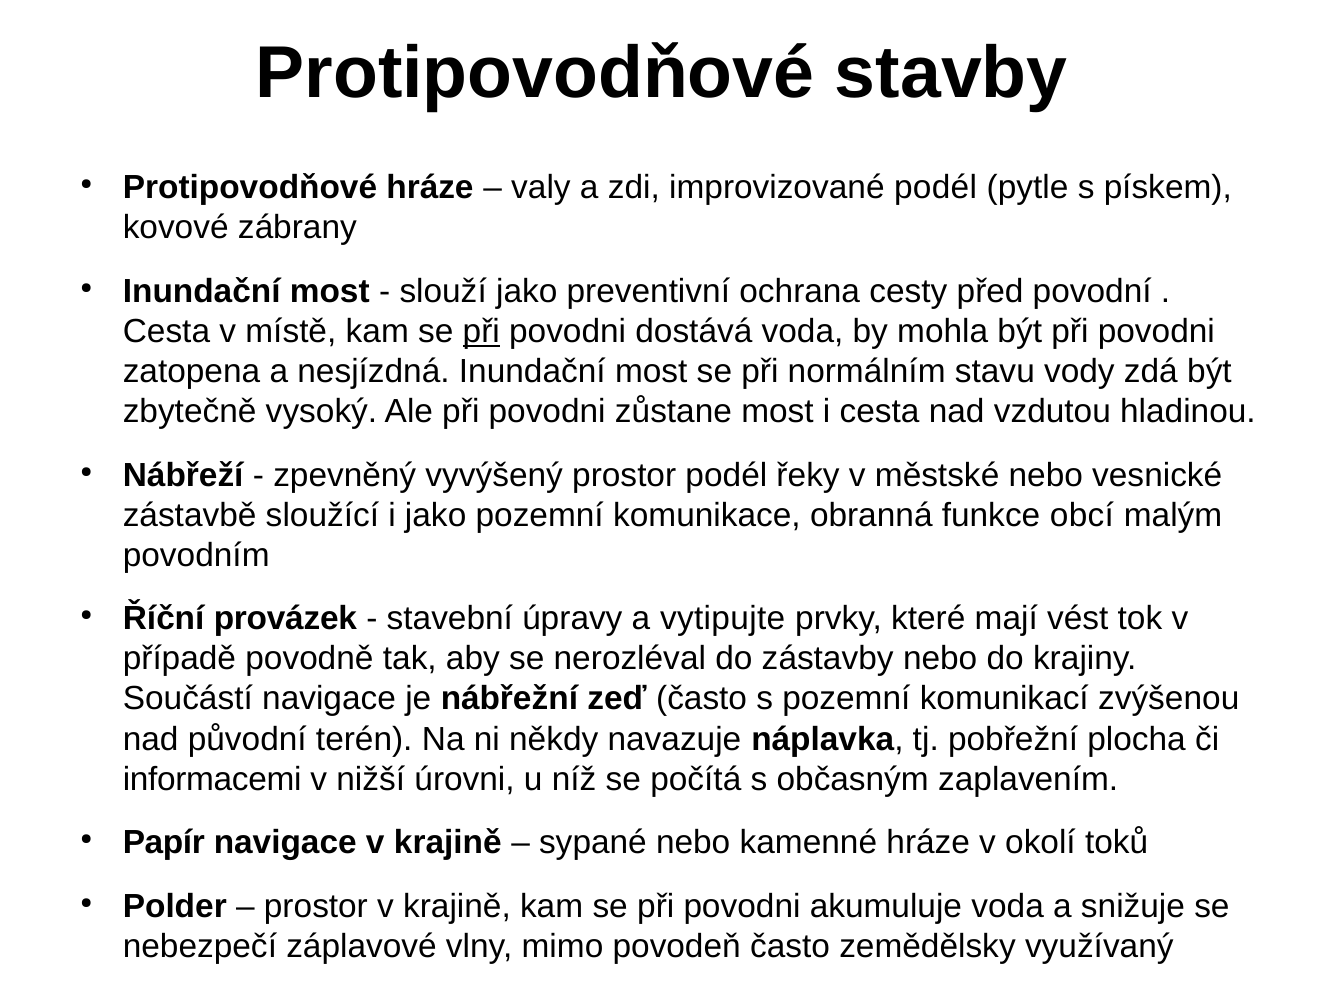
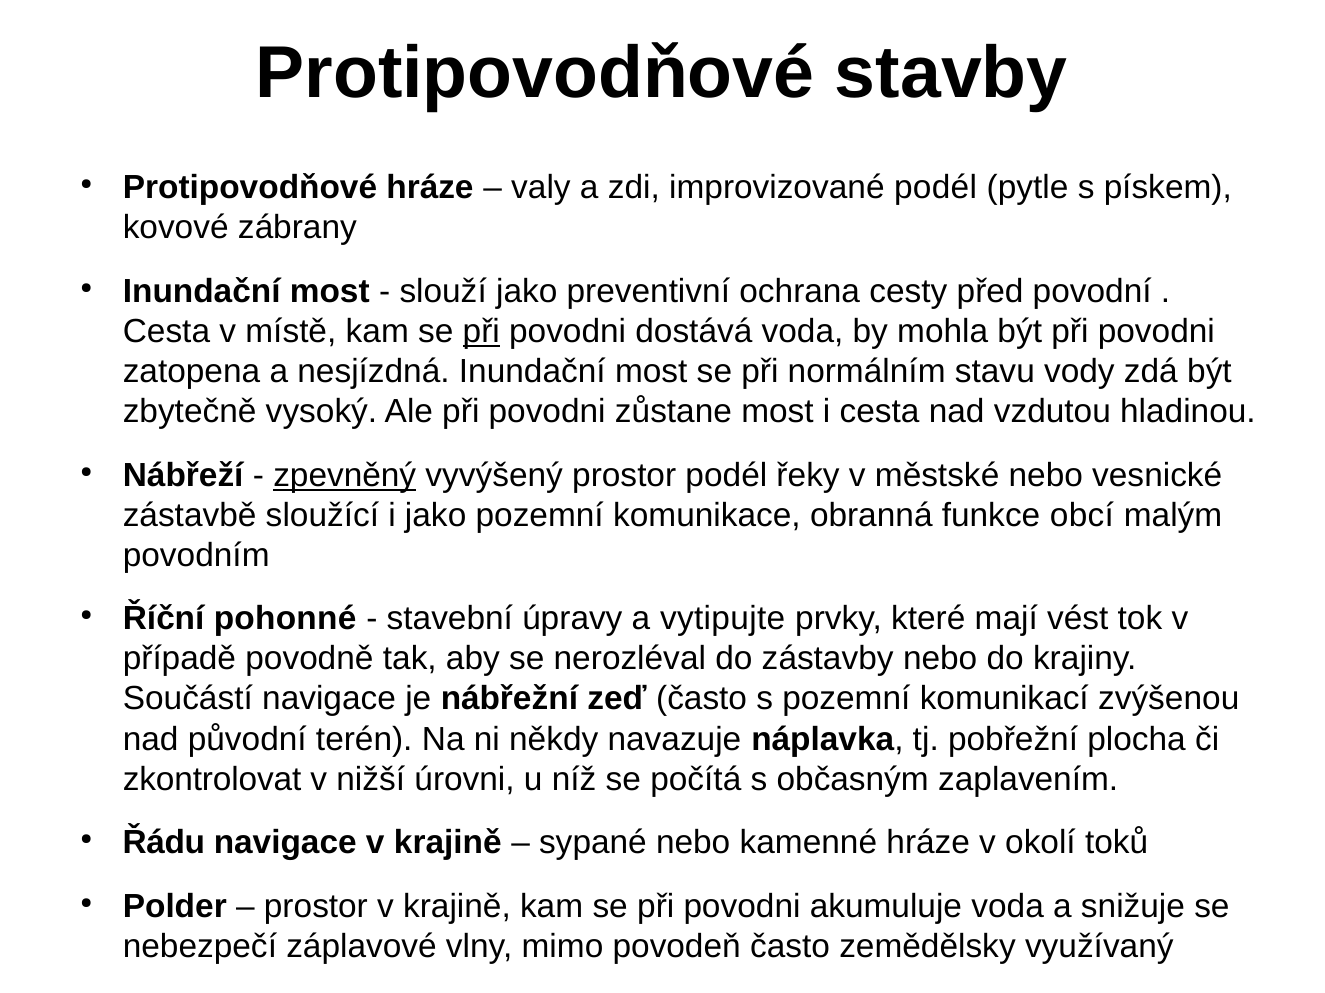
zpevněný underline: none -> present (345, 475)
provázek: provázek -> pohonné (285, 619)
informacemi: informacemi -> zkontrolovat (212, 780)
Papír: Papír -> Řádu (164, 843)
